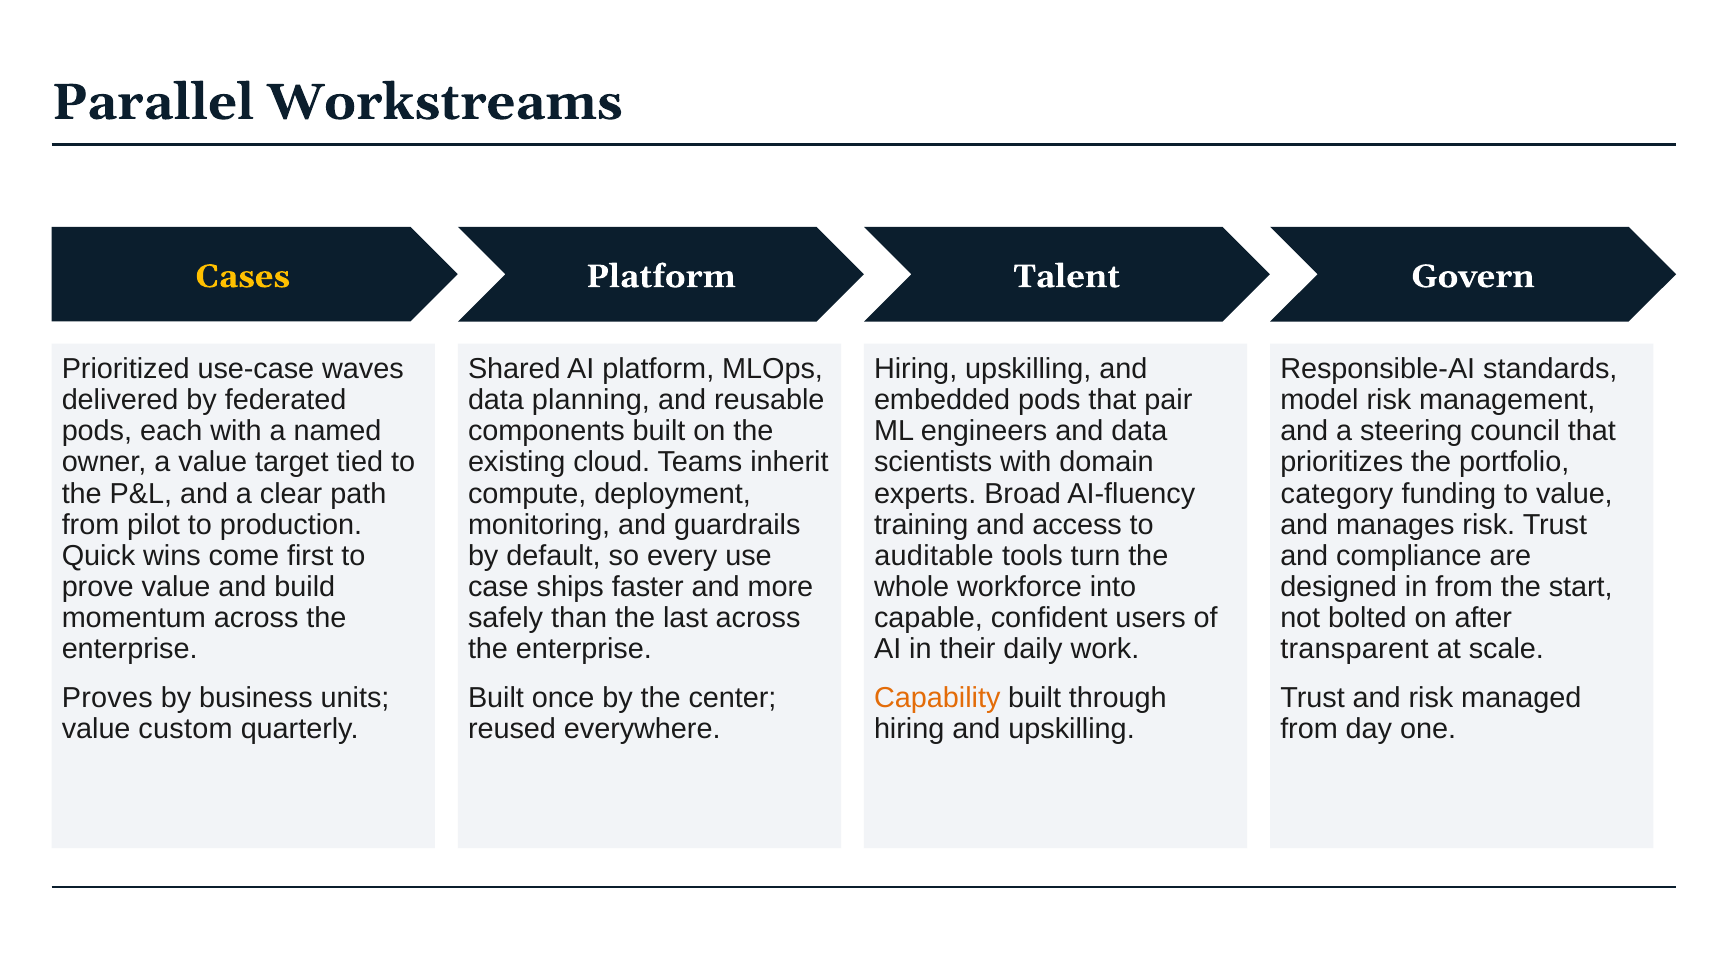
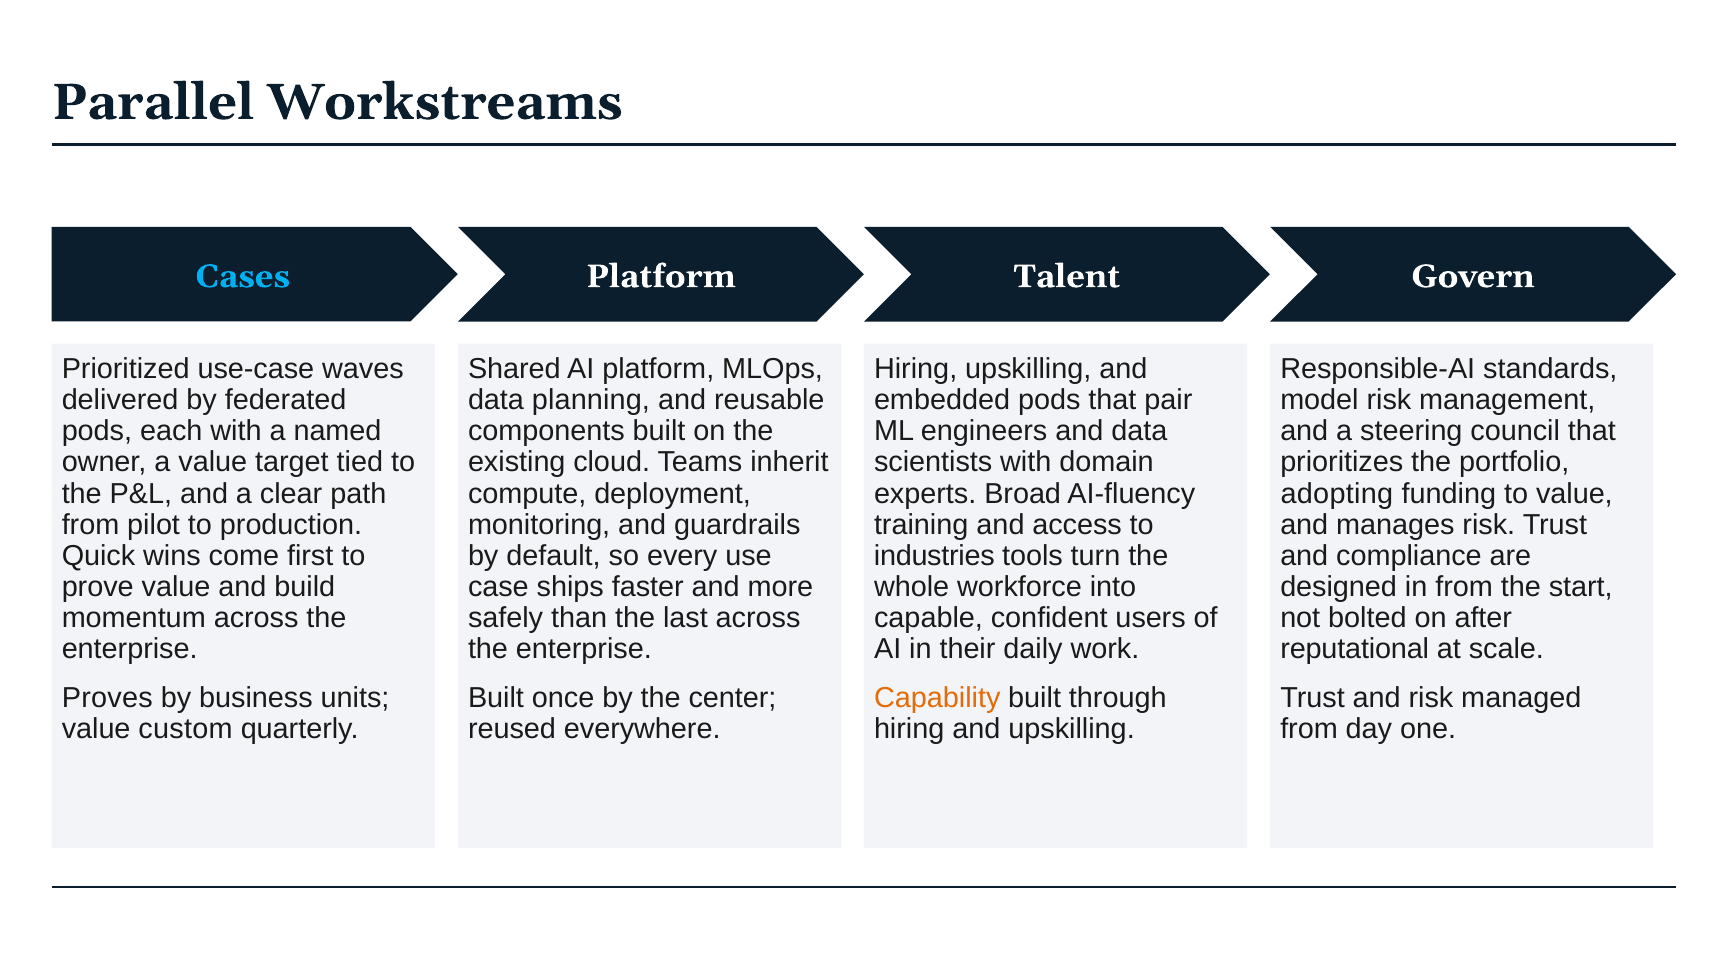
Cases colour: yellow -> light blue (243, 276)
category: category -> adopting (1337, 494)
auditable: auditable -> industries (934, 556)
transparent: transparent -> reputational (1355, 649)
